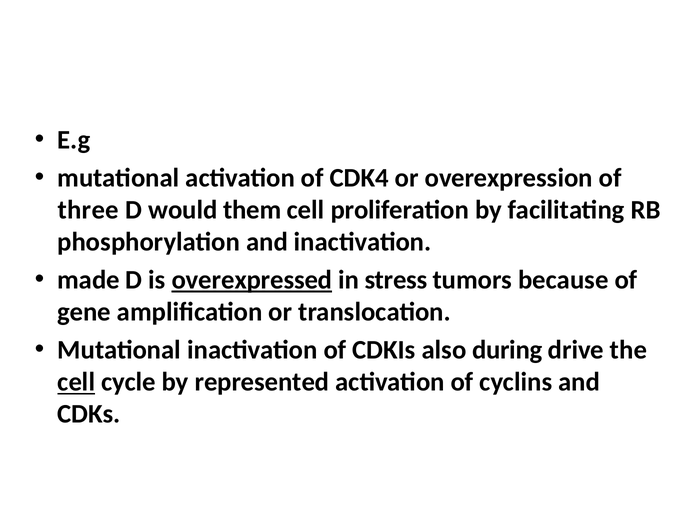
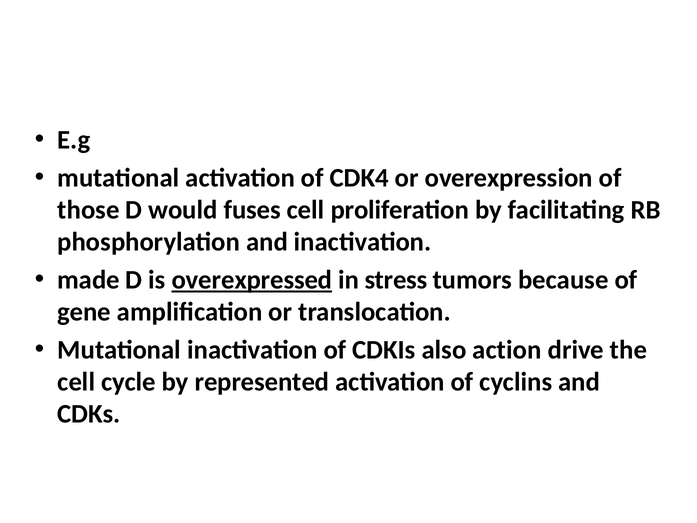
three: three -> those (88, 210)
them: them -> fuses (252, 210)
during: during -> action (507, 350)
cell underline: present -> none (76, 382)
